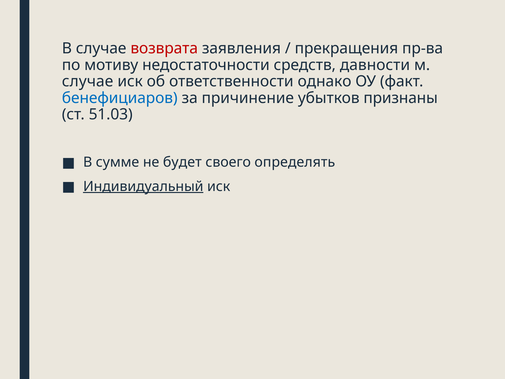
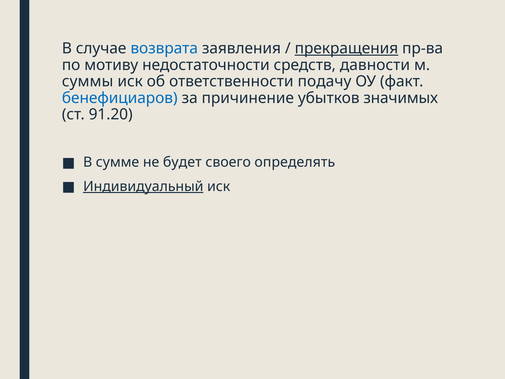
возврата colour: red -> blue (164, 48)
прекращения underline: none -> present (346, 48)
случае: случае -> суммы (88, 81)
однако: однако -> подачу (324, 81)
признаны: признаны -> значимых (401, 98)
51.03: 51.03 -> 91.20 (111, 114)
